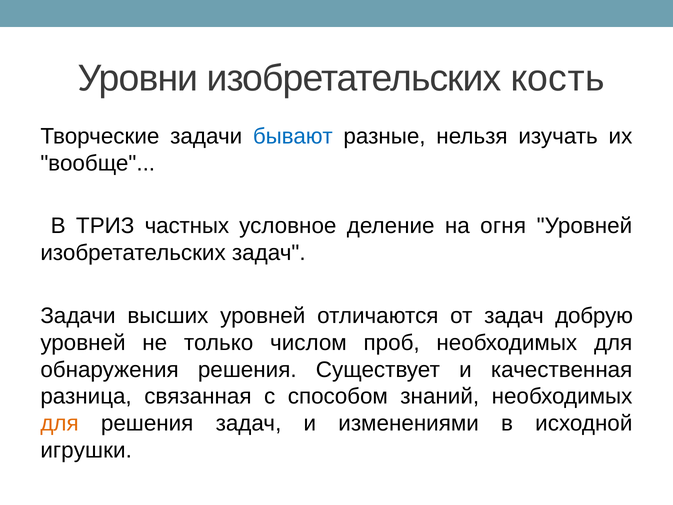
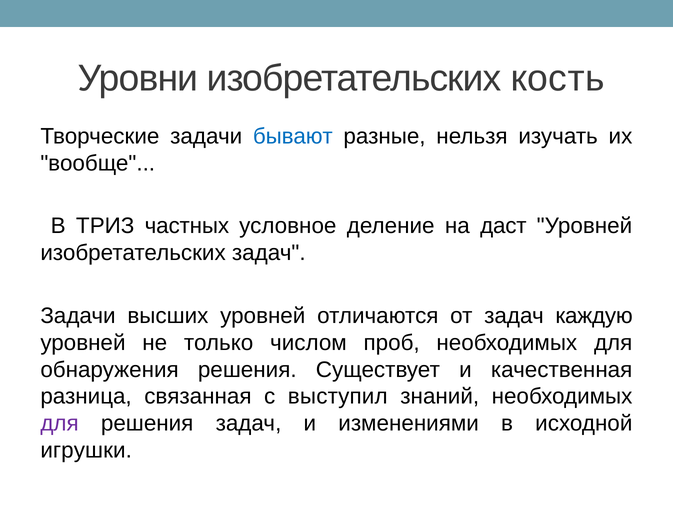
огня: огня -> даст (503, 226)
добрую: добрую -> каждую (594, 316)
способом: способом -> выступил (338, 396)
для colour: orange -> purple (60, 423)
